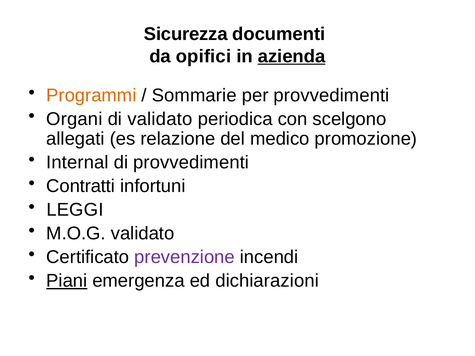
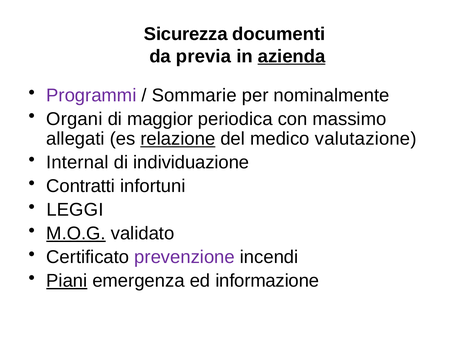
opifici: opifici -> previa (204, 56)
Programmi colour: orange -> purple (91, 95)
per provvedimenti: provvedimenti -> nominalmente (332, 95)
di validato: validato -> maggior (160, 119)
scelgono: scelgono -> massimo (349, 119)
relazione underline: none -> present (178, 139)
promozione: promozione -> valutazione (366, 139)
di provvedimenti: provvedimenti -> individuazione (191, 163)
M.O.G underline: none -> present (76, 234)
dichiarazioni: dichiarazioni -> informazione (267, 281)
